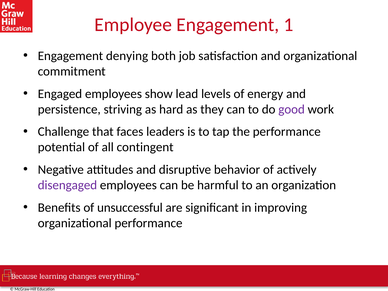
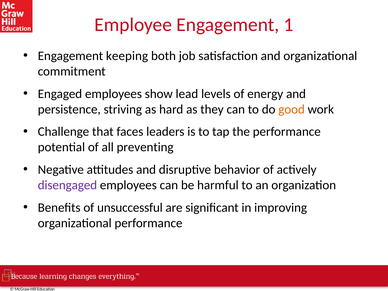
denying: denying -> keeping (127, 56)
good colour: purple -> orange (292, 109)
contingent: contingent -> preventing (145, 147)
